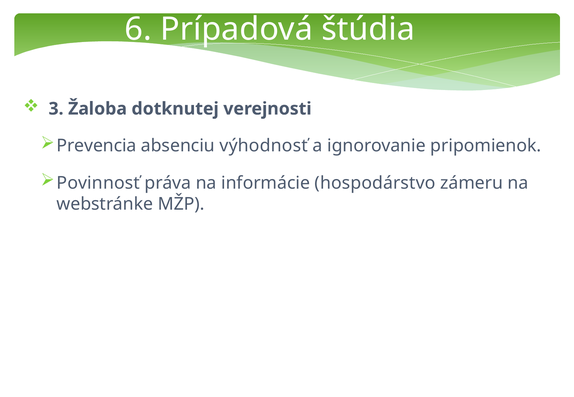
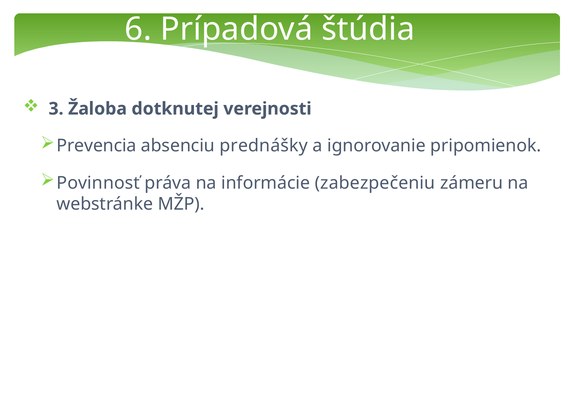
výhodnosť: výhodnosť -> prednášky (264, 146)
hospodárstvo: hospodárstvo -> zabezpečeniu (375, 183)
